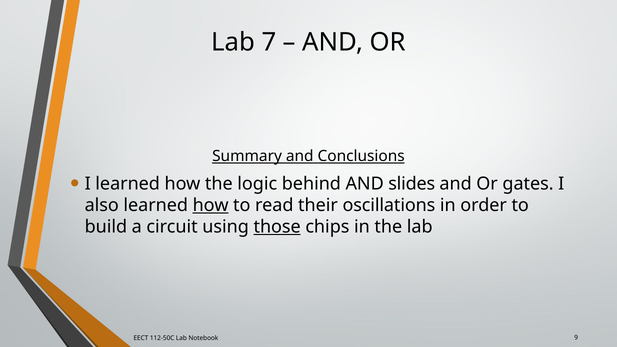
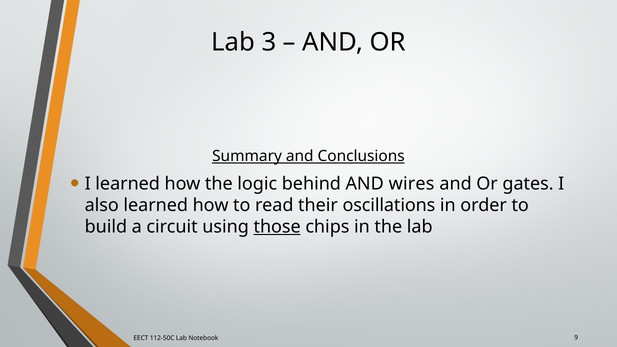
7: 7 -> 3 (269, 42)
slides: slides -> wires (412, 184)
how underline: present -> none (211, 205)
